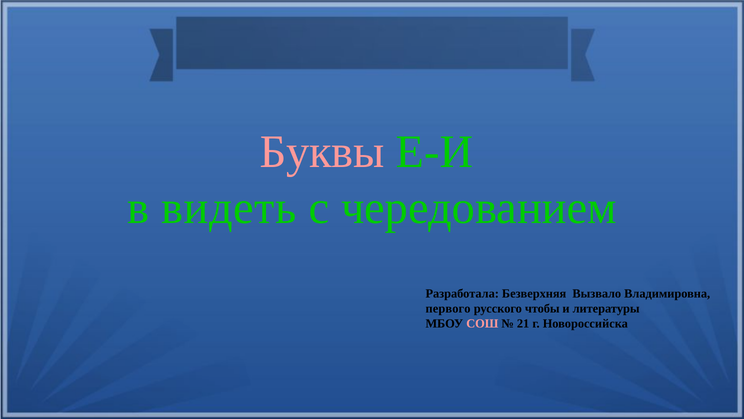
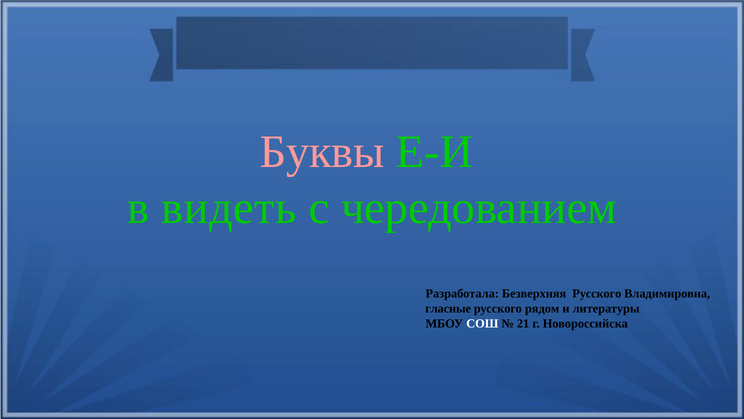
Безверхняя Вызвало: Вызвало -> Русского (597, 293)
первого: первого -> гласные (448, 308)
чтобы: чтобы -> рядом (542, 308)
СОШ colour: pink -> white (482, 323)
